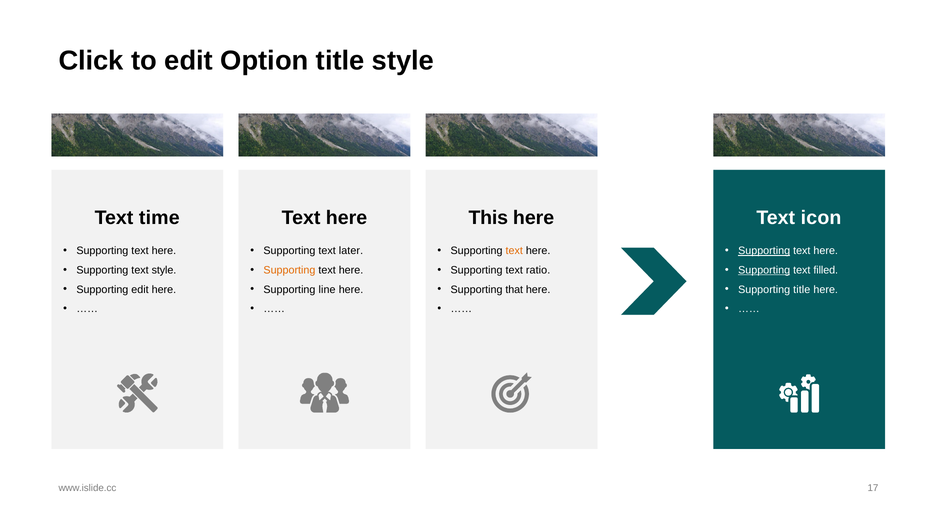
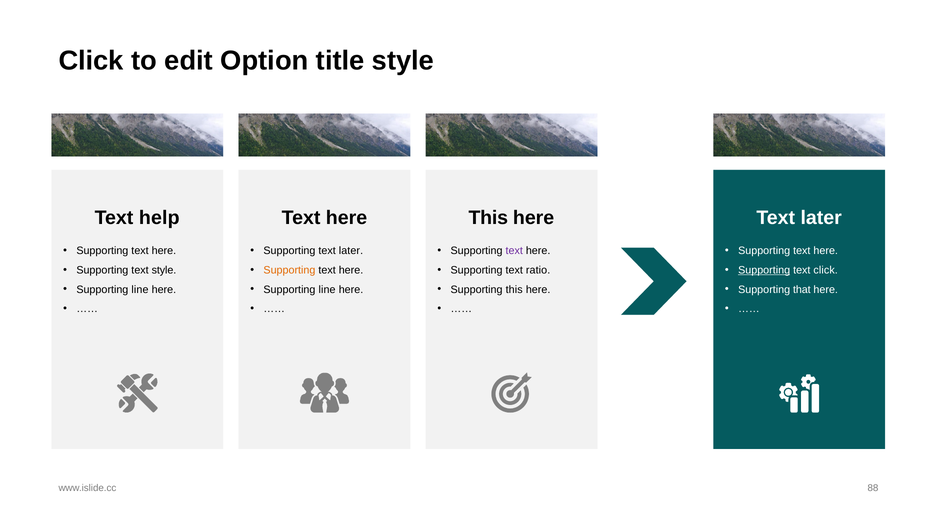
time: time -> help (159, 218)
icon: icon -> later (821, 218)
text colour: orange -> purple (514, 251)
Supporting underline: present -> none (764, 251)
text filled: filled -> click (826, 270)
edit: edit -> line (140, 290)
Supporting that: that -> this (514, 290)
Supporting title: title -> that (802, 290)
17: 17 -> 88 (873, 488)
